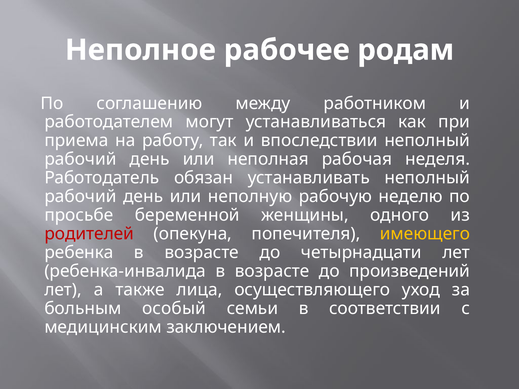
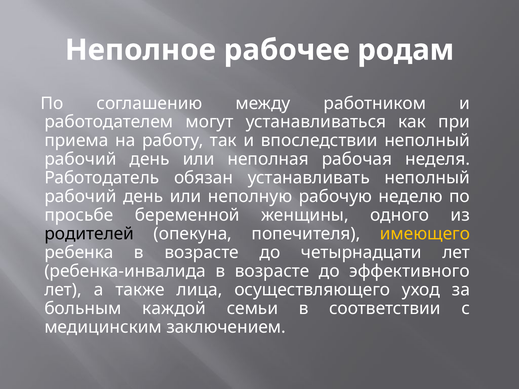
родителей colour: red -> black (89, 234)
произведений: произведений -> эффективного (410, 271)
особый: особый -> каждой (174, 309)
